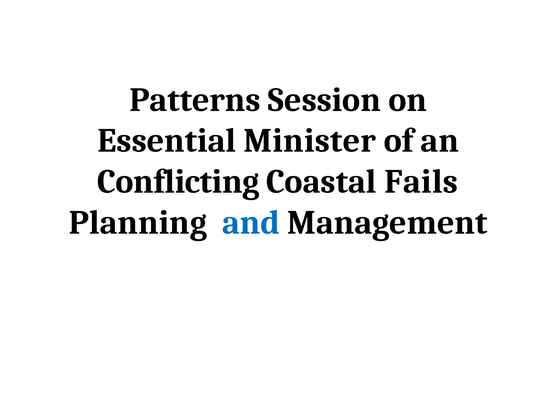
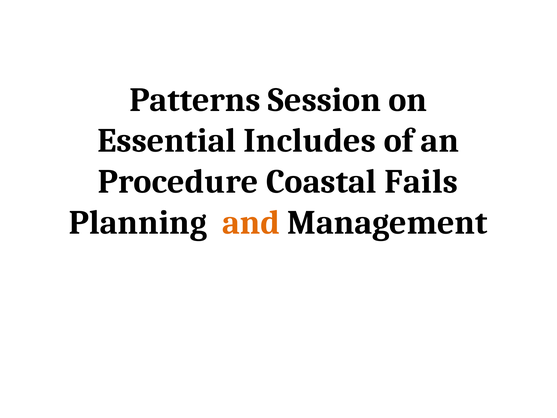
Minister: Minister -> Includes (310, 141)
Conflicting: Conflicting -> Procedure (178, 181)
and colour: blue -> orange (251, 222)
